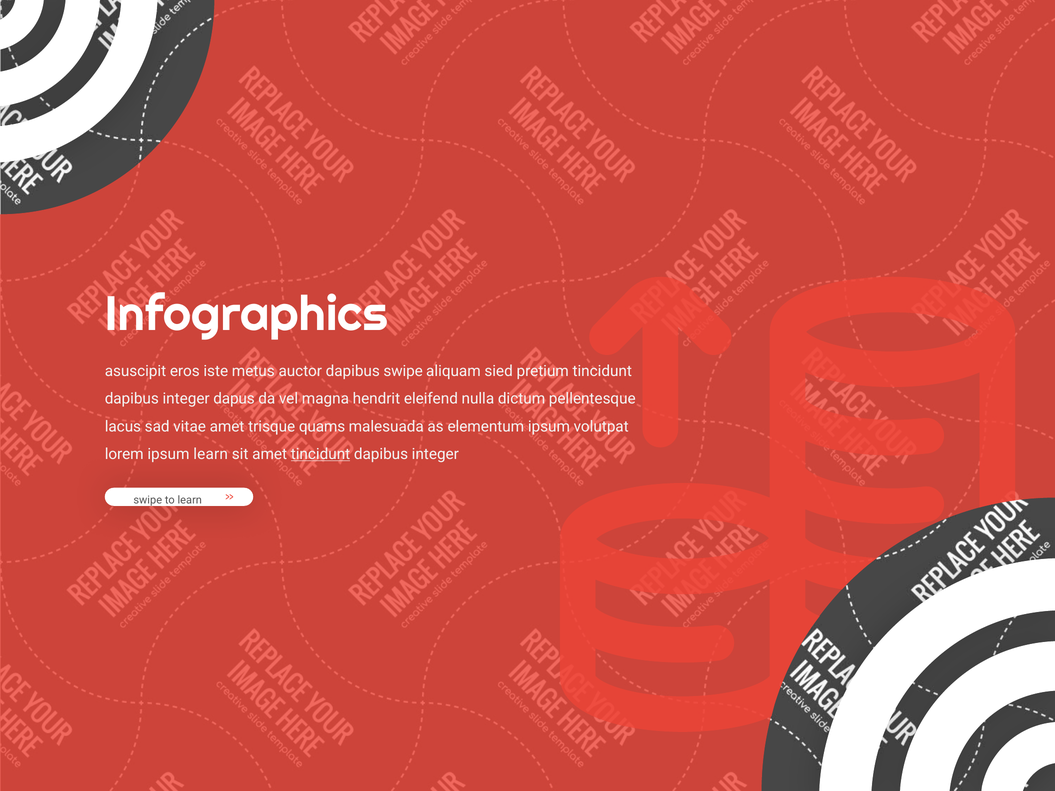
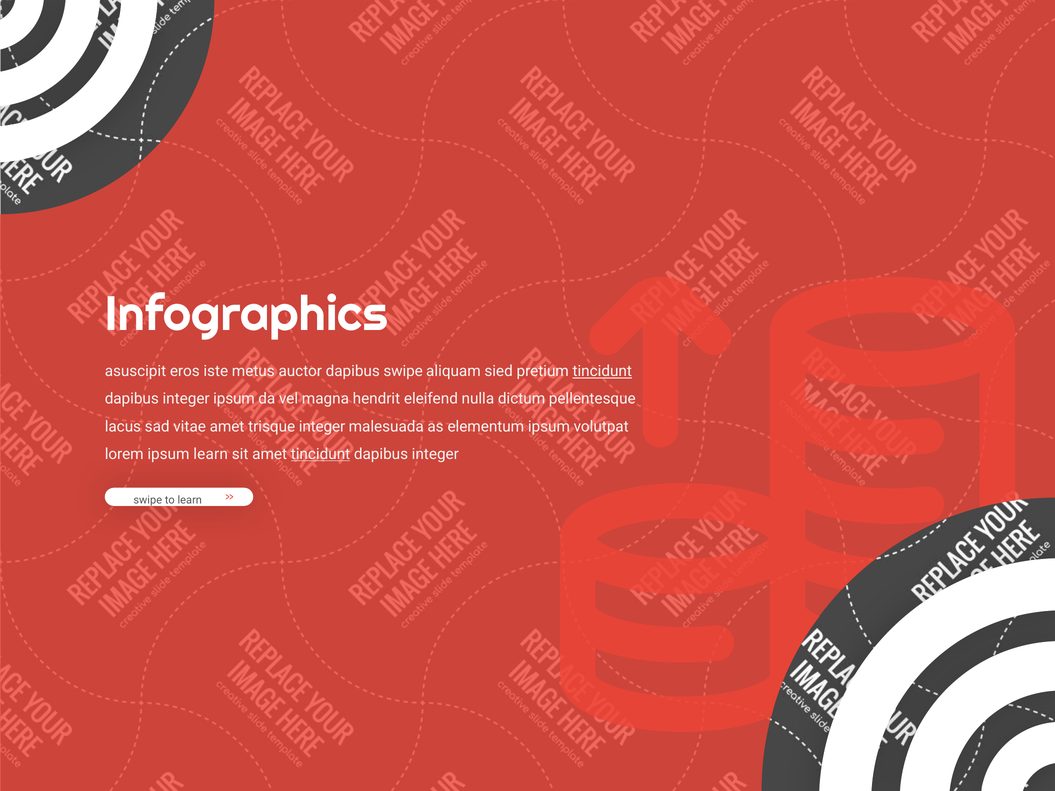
tincidunt underline: none -> present (602, 371)
integer dapus: dapus -> ipsum (234, 399)
trisque quams: quams -> integer (322, 427)
